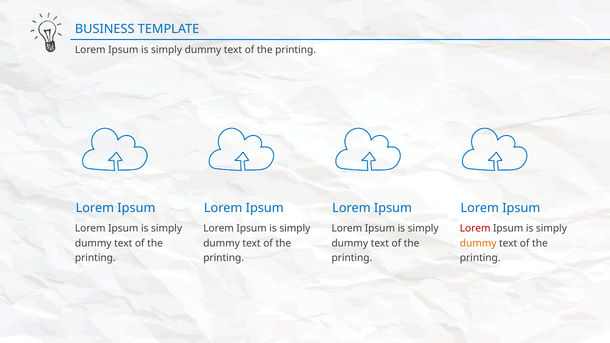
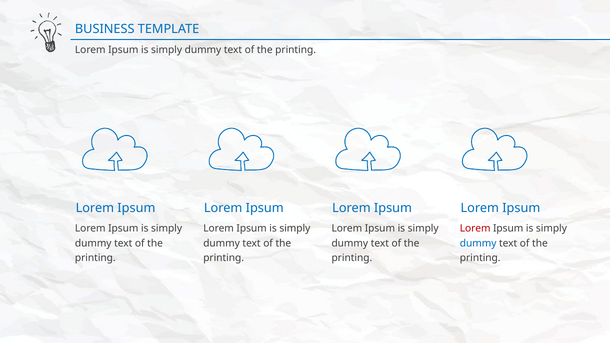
dummy colour: orange -> blue (478, 243)
